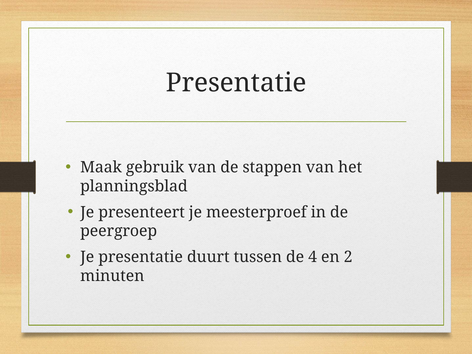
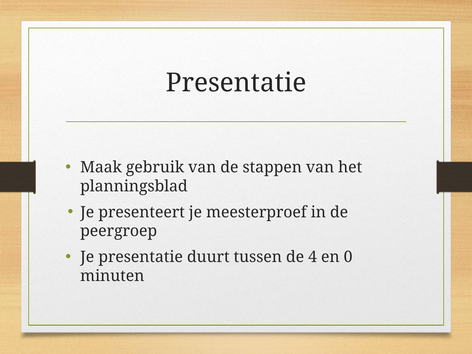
2: 2 -> 0 (348, 257)
